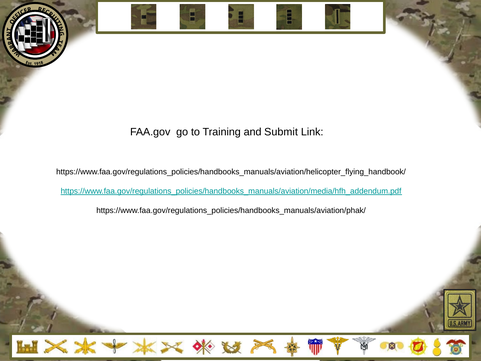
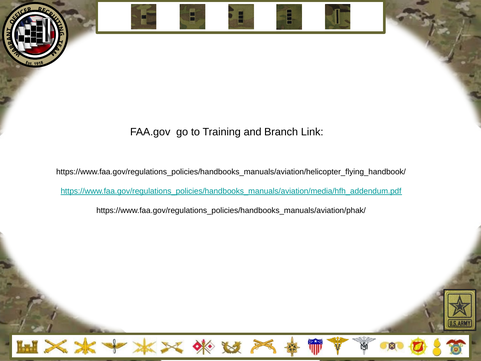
Submit: Submit -> Branch (281, 132)
